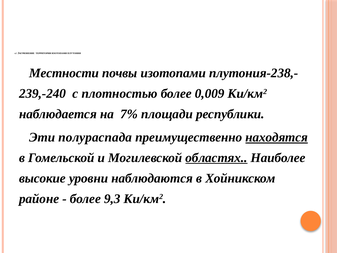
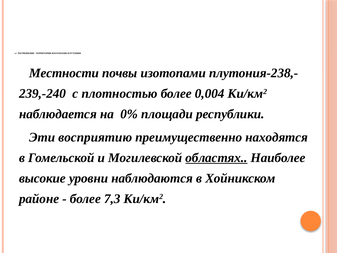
0,009: 0,009 -> 0,004 (210, 94)
7%: 7% -> 0% (129, 114)
полураспада: полураспада -> восприятию (95, 137)
находятся underline: present -> none (277, 137)
9,3: 9,3 -> 7,3 (112, 199)
